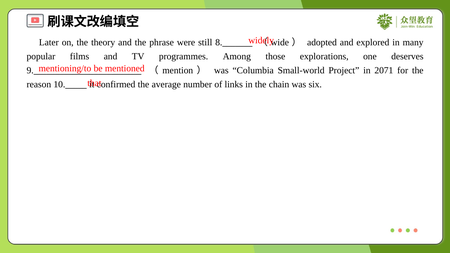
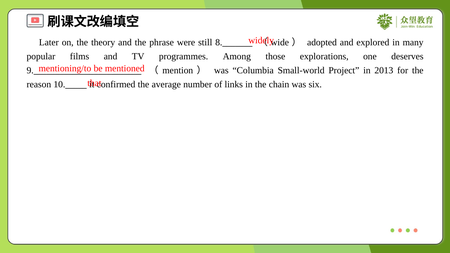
2071: 2071 -> 2013 (384, 70)
